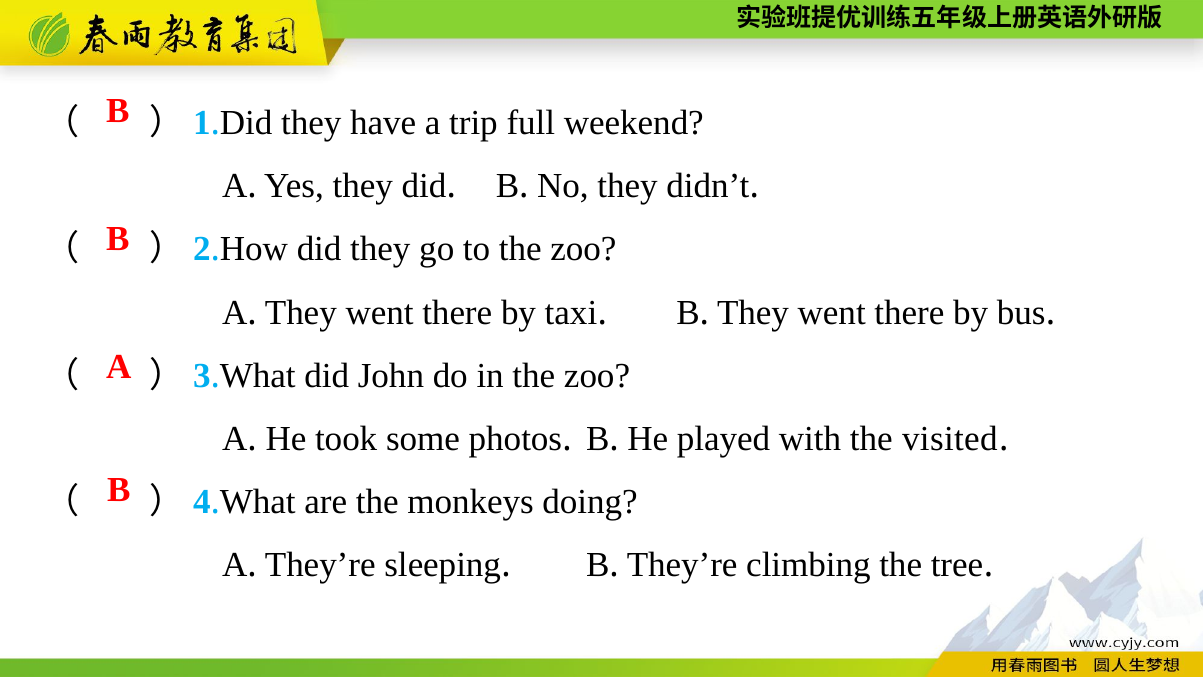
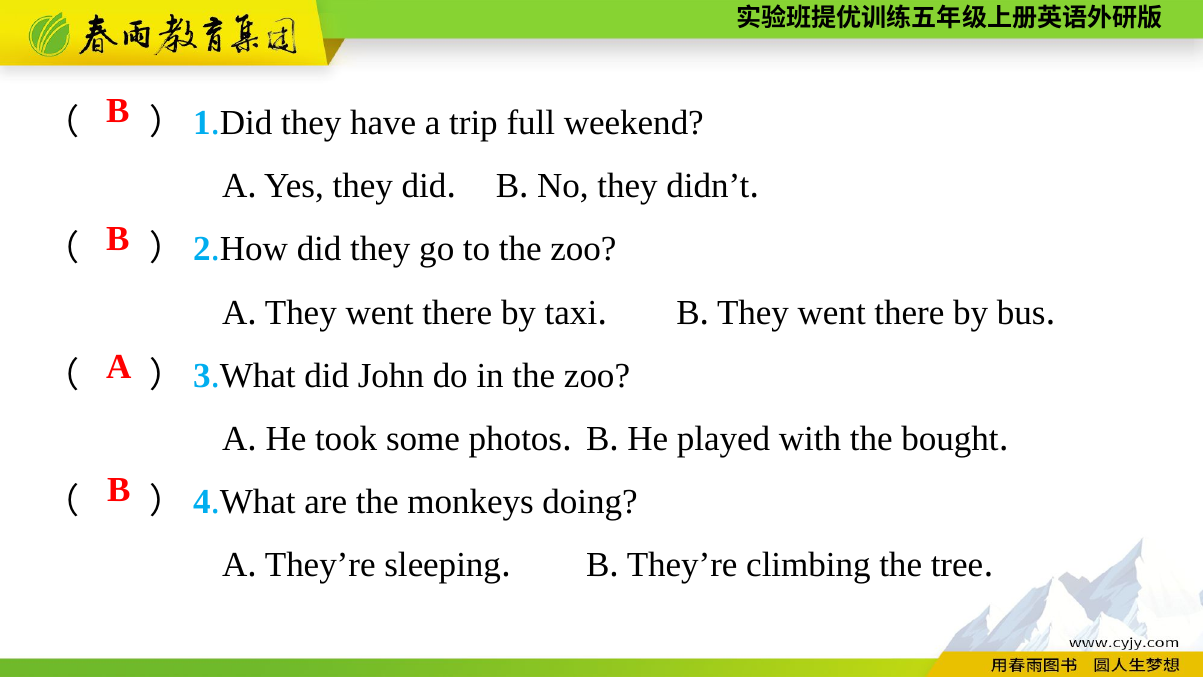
visited: visited -> bought (950, 439)
